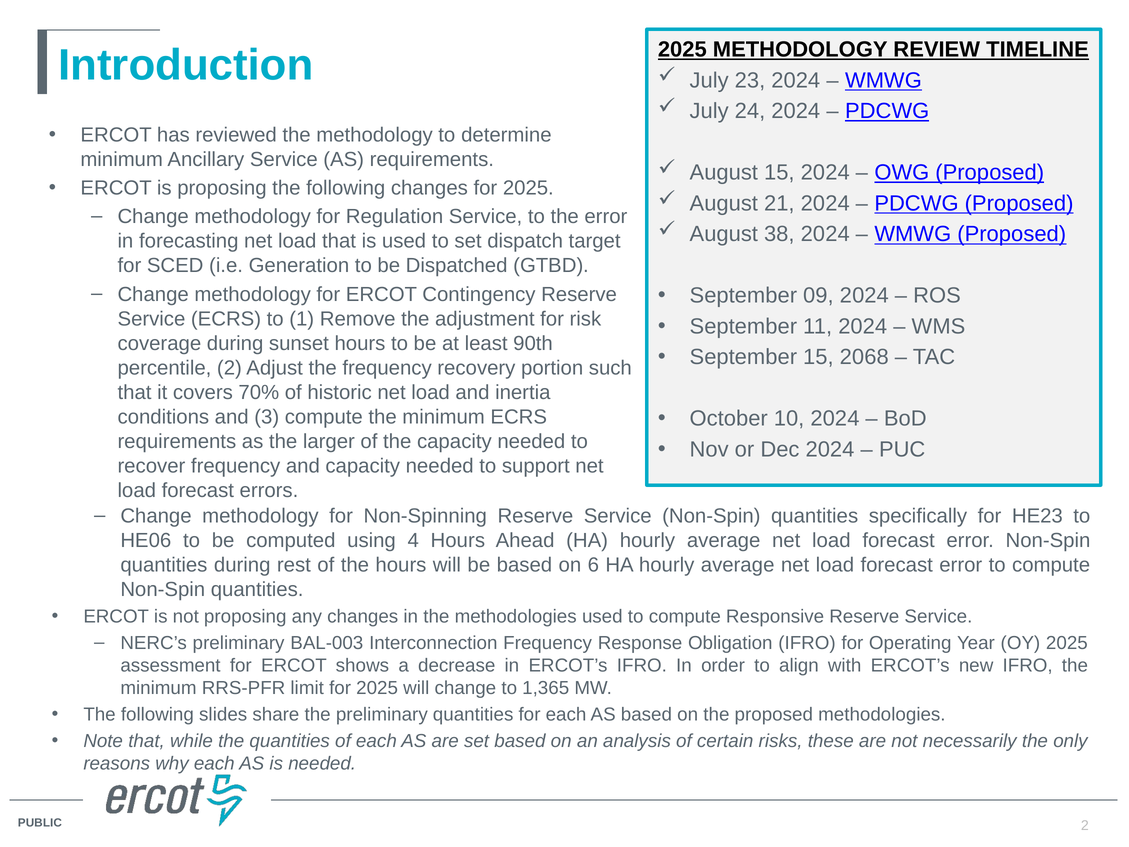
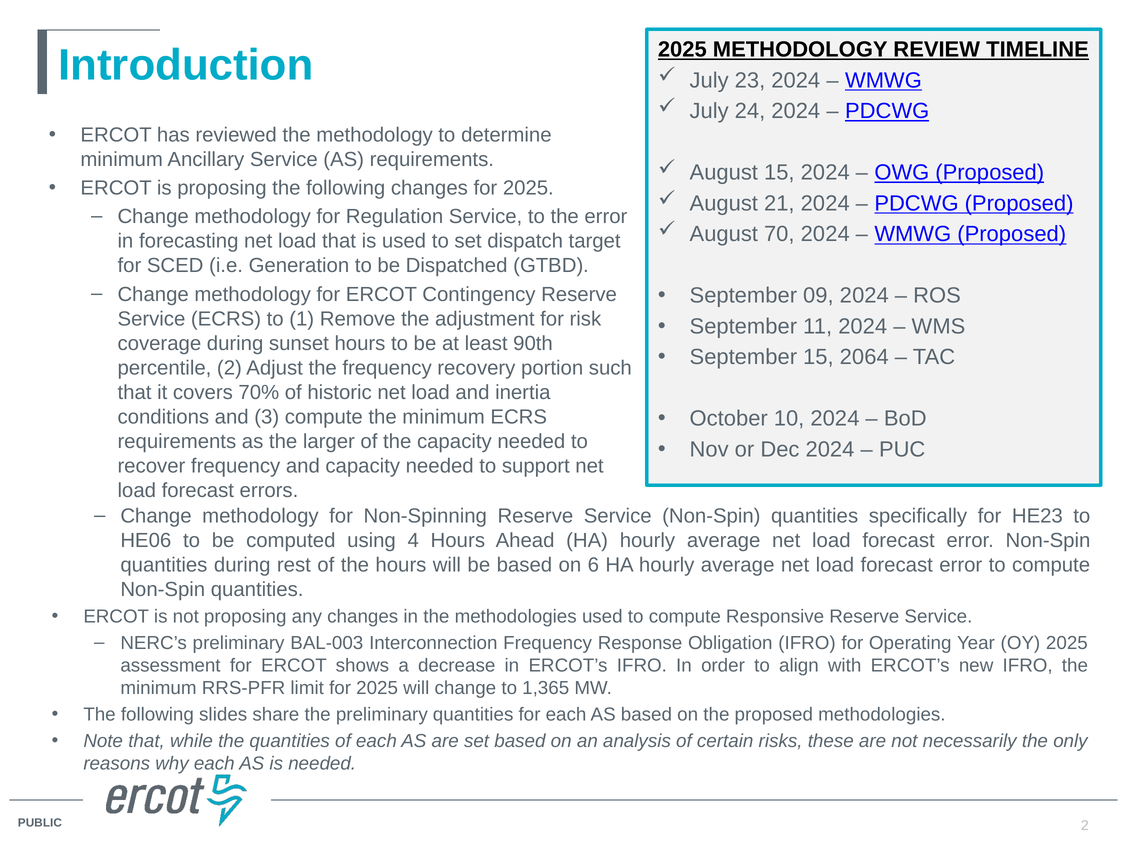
38: 38 -> 70 (779, 234)
2068: 2068 -> 2064 (864, 357)
